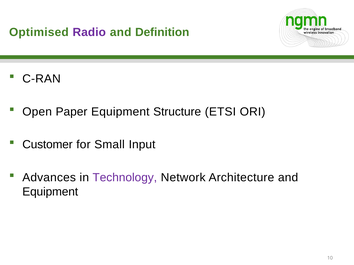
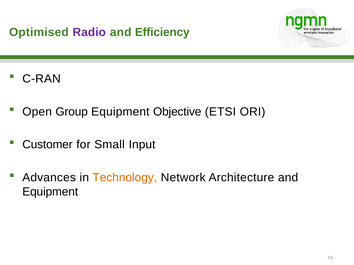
Definition: Definition -> Efficiency (162, 32)
Paper: Paper -> Group (72, 112)
Structure: Structure -> Objective (177, 112)
Technology colour: purple -> orange (125, 178)
